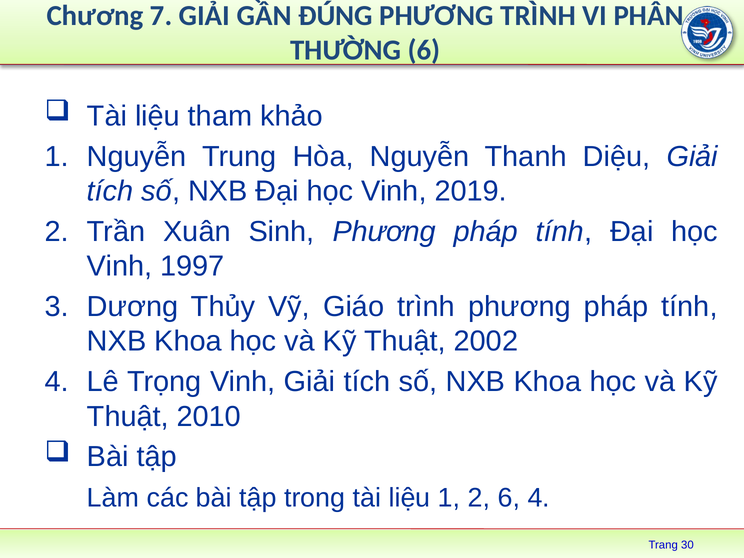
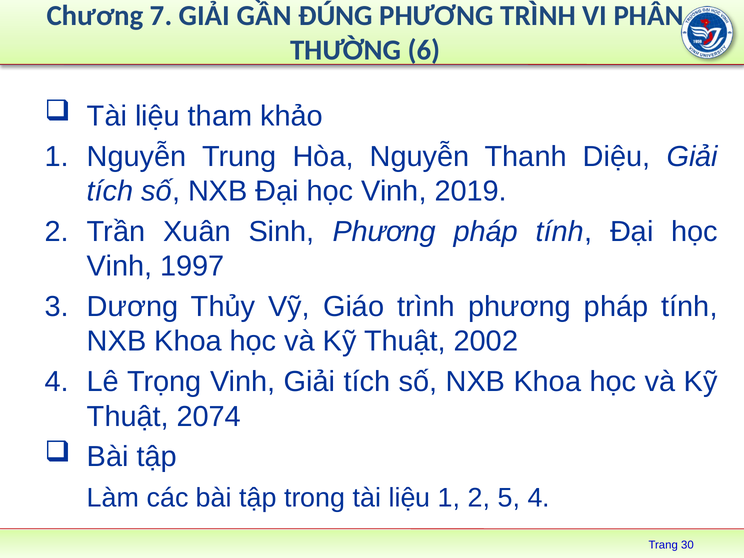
2010: 2010 -> 2074 (209, 416)
2 6: 6 -> 5 (509, 498)
